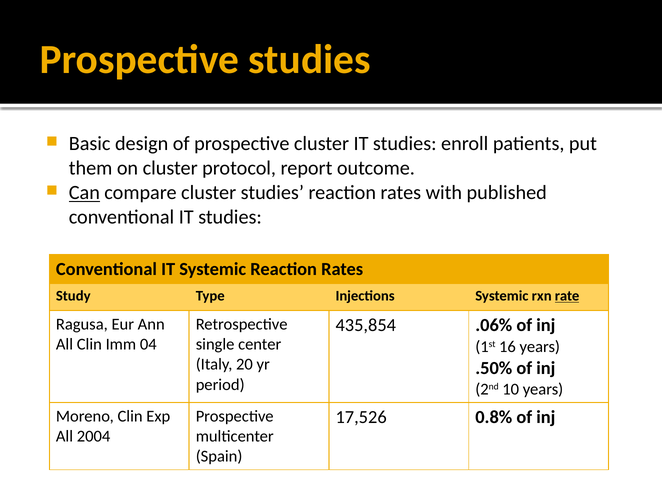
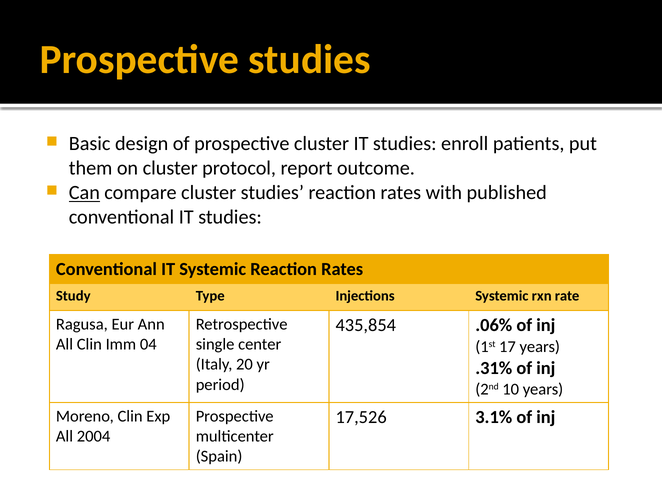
rate underline: present -> none (567, 296)
16: 16 -> 17 (507, 347)
.50%: .50% -> .31% (494, 368)
0.8%: 0.8% -> 3.1% (494, 418)
